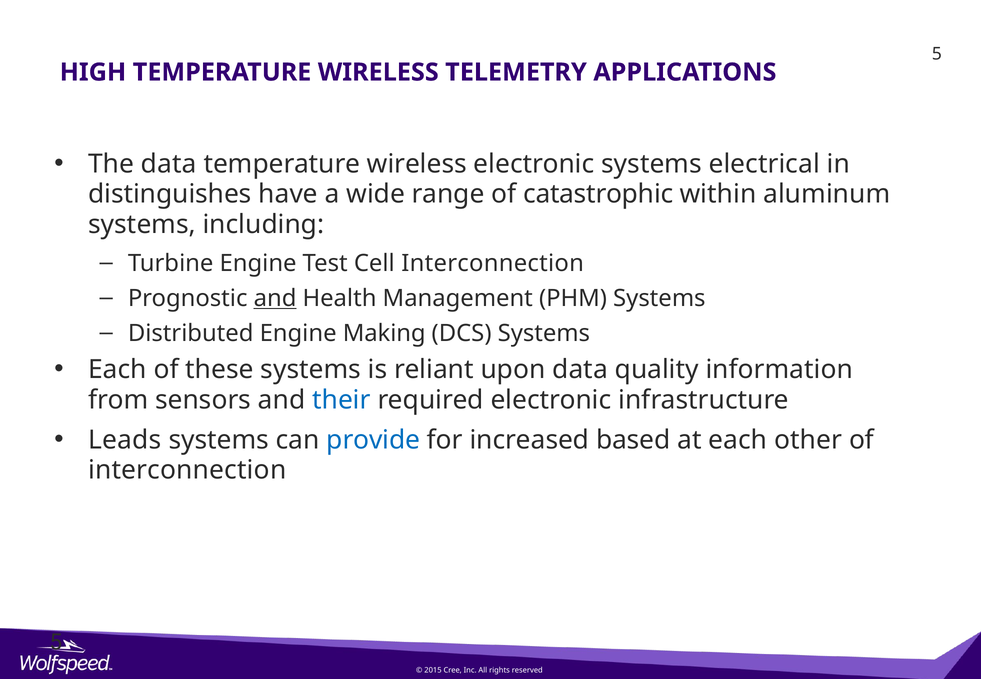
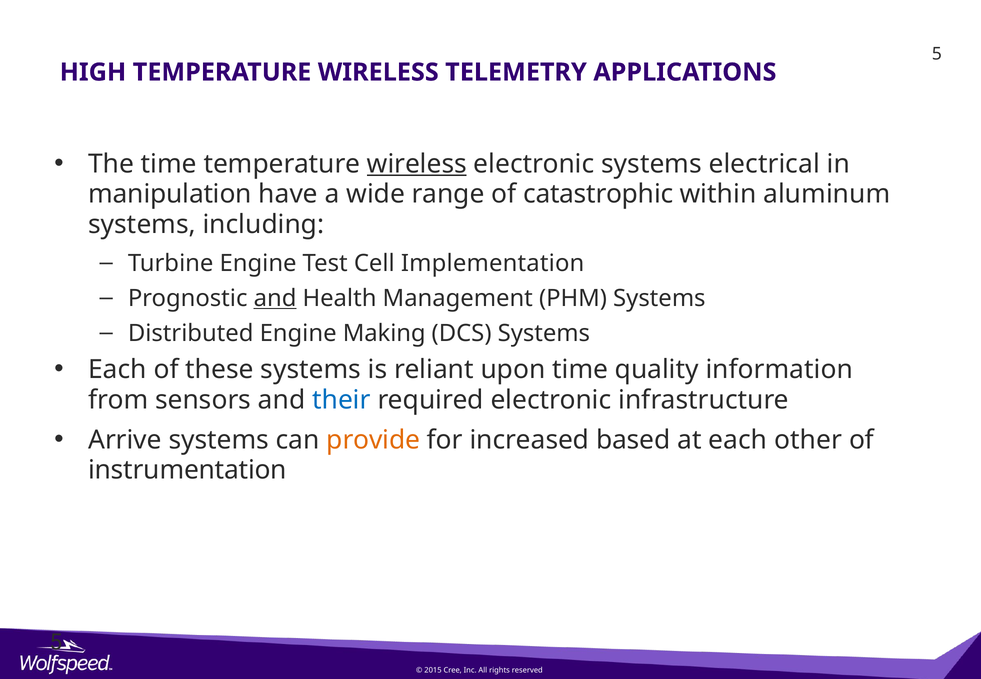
The data: data -> time (169, 164)
wireless underline: none -> present (417, 164)
distinguishes: distinguishes -> manipulation (170, 194)
Cell Interconnection: Interconnection -> Implementation (493, 263)
upon data: data -> time (580, 370)
Leads: Leads -> Arrive (125, 440)
provide colour: blue -> orange (373, 440)
interconnection: interconnection -> instrumentation (188, 470)
